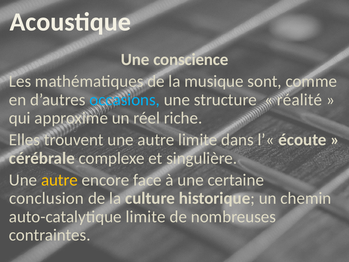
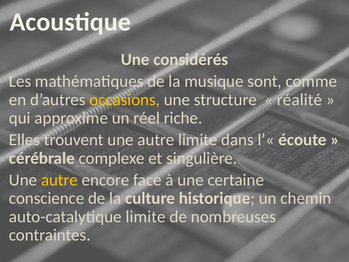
conscience: conscience -> considérés (191, 59)
occasions colour: light blue -> yellow (125, 100)
conclusion: conclusion -> conscience (47, 198)
